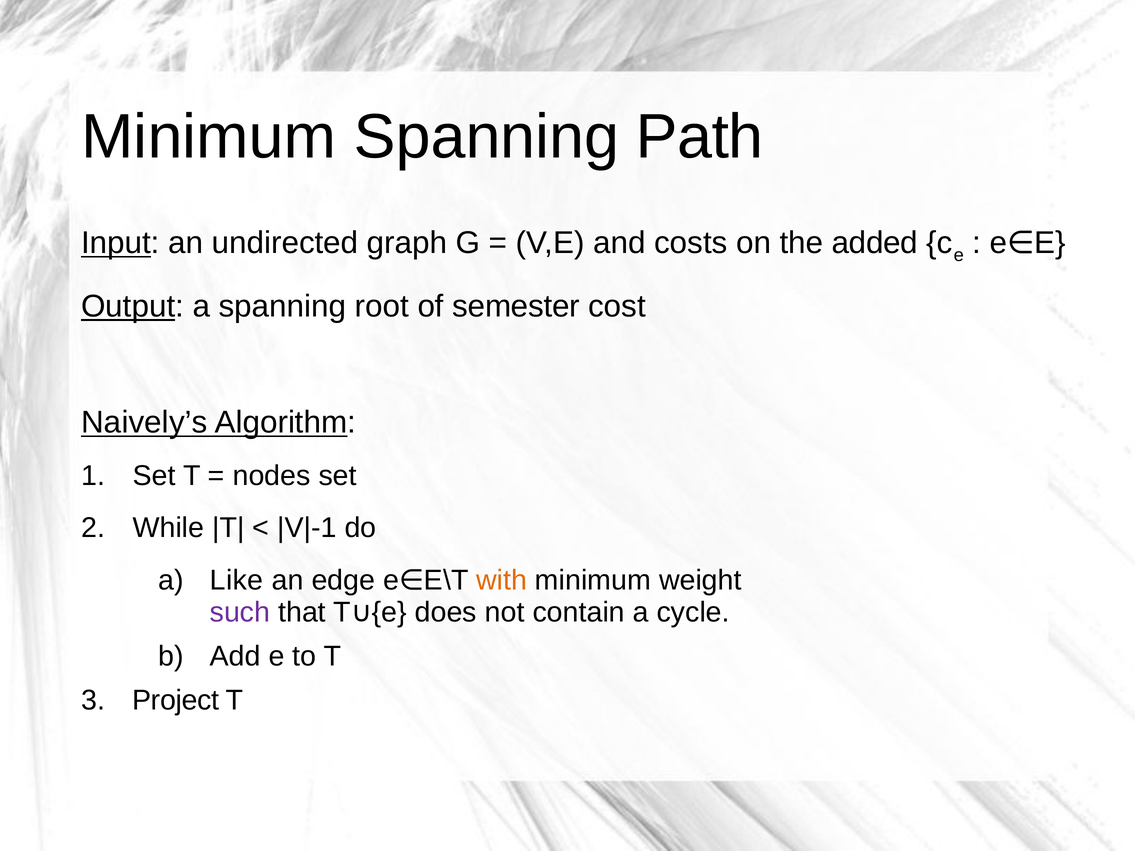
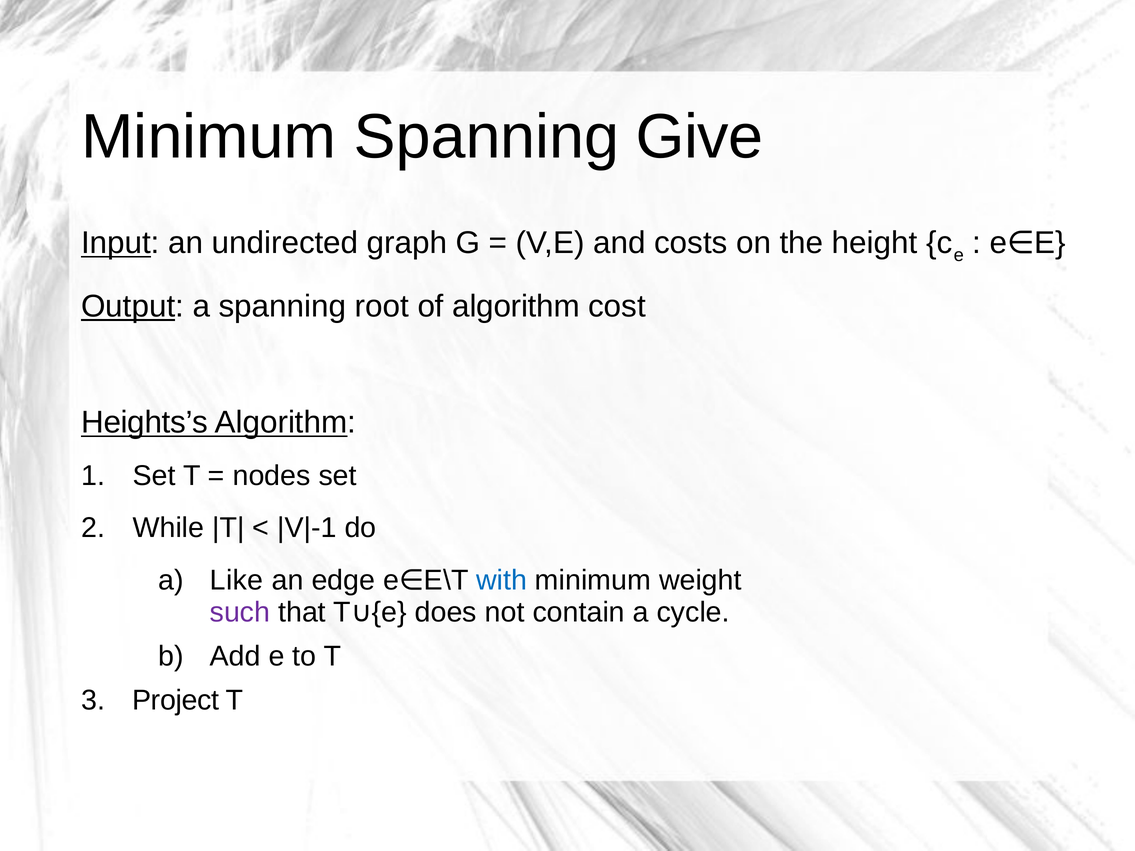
Path: Path -> Give (700, 137)
added: added -> height (875, 243)
of semester: semester -> algorithm (516, 306)
Naively’s: Naively’s -> Heights’s (145, 423)
with colour: orange -> blue (502, 580)
